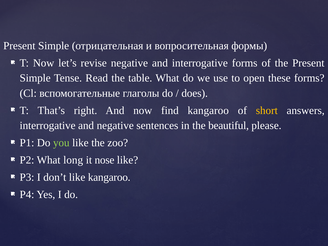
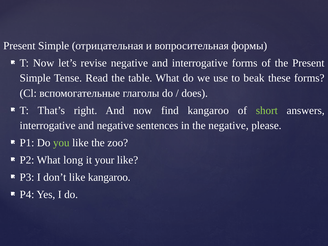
оpen: оpen -> beak (254, 78)
short colour: yellow -> light green (267, 110)
the beautiful: beautiful -> negative (228, 125)
nose: nose -> your (105, 160)
